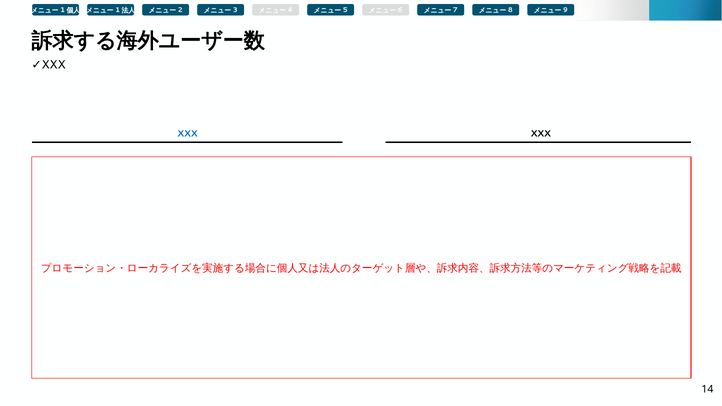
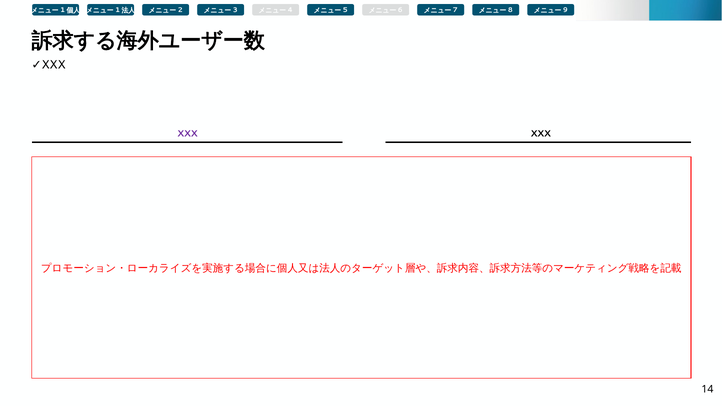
XXX colour: blue -> purple (187, 134)
